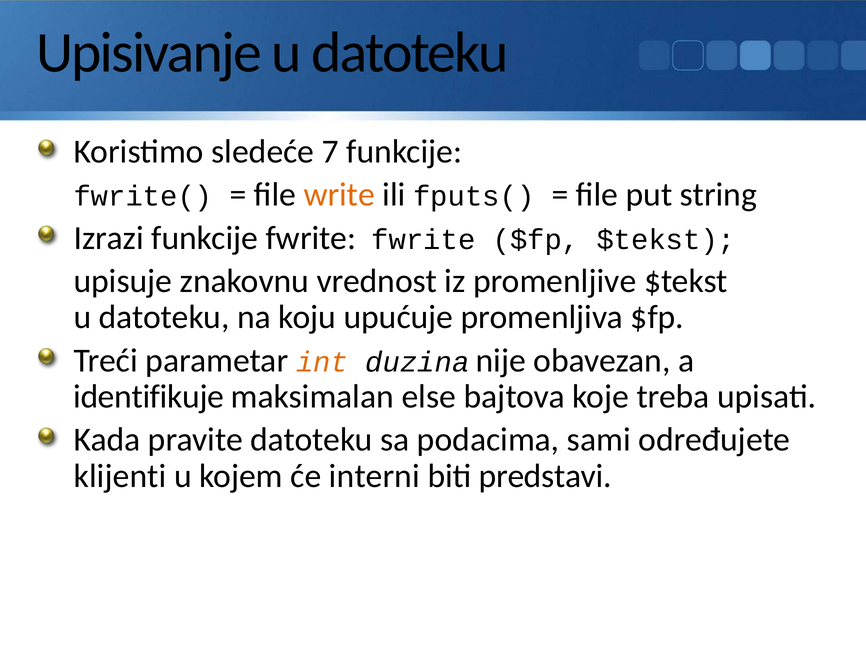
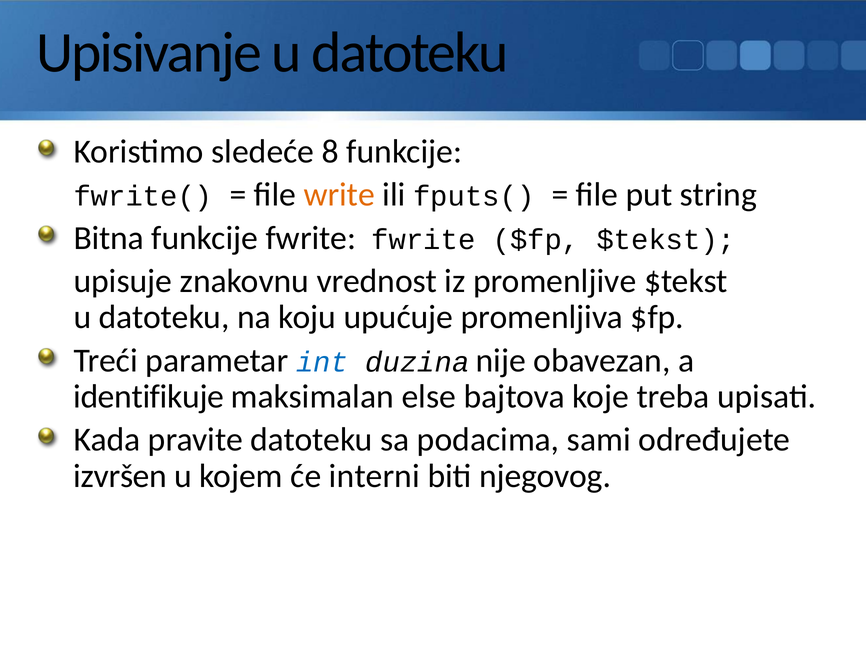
7: 7 -> 8 (330, 152)
Izrazi: Izrazi -> Bitna (109, 238)
int colour: orange -> blue (322, 362)
klijenti: klijenti -> izvršen (120, 477)
predstavi: predstavi -> njegovog (545, 477)
